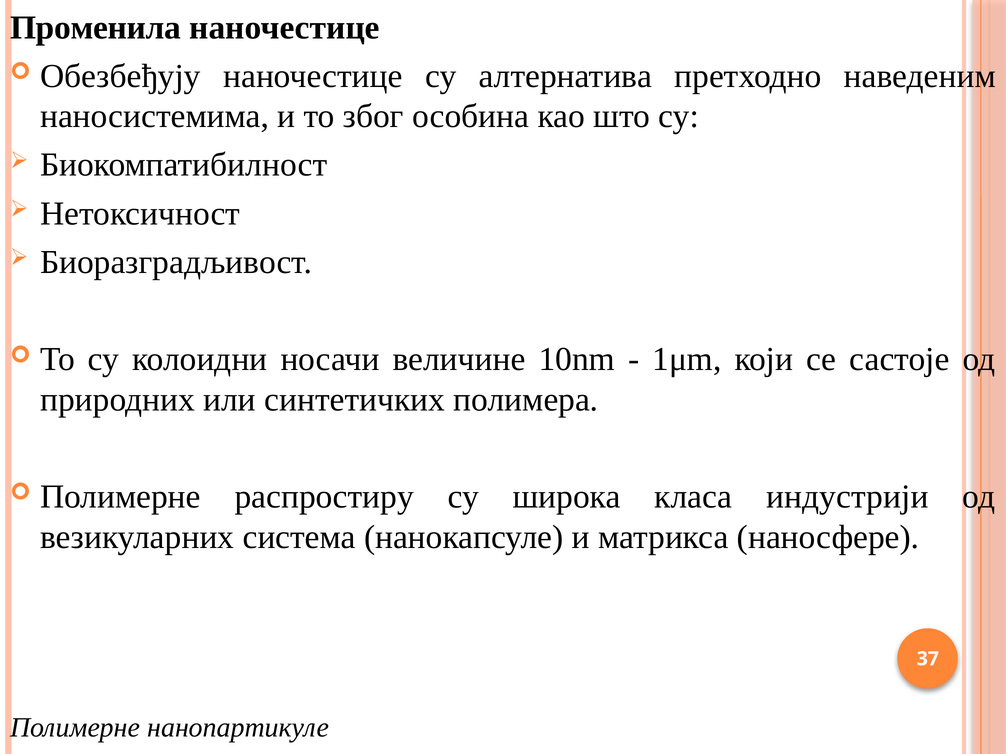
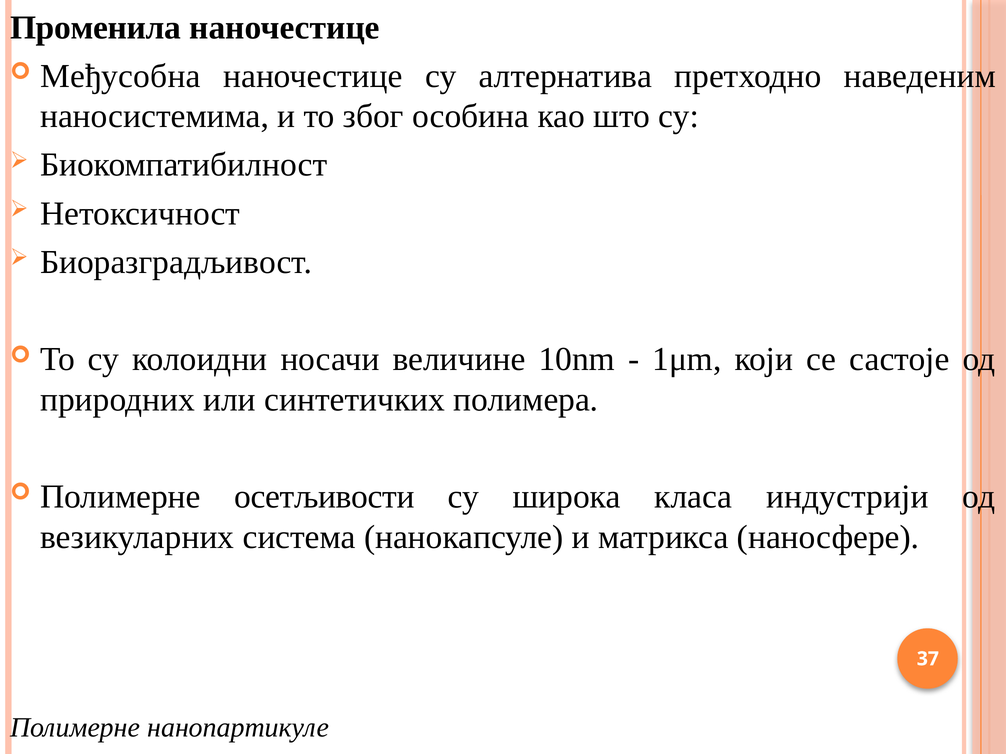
Обезбеђују: Обезбеђују -> Међусобна (120, 76)
распростиру: распростиру -> осетљивости (324, 497)
